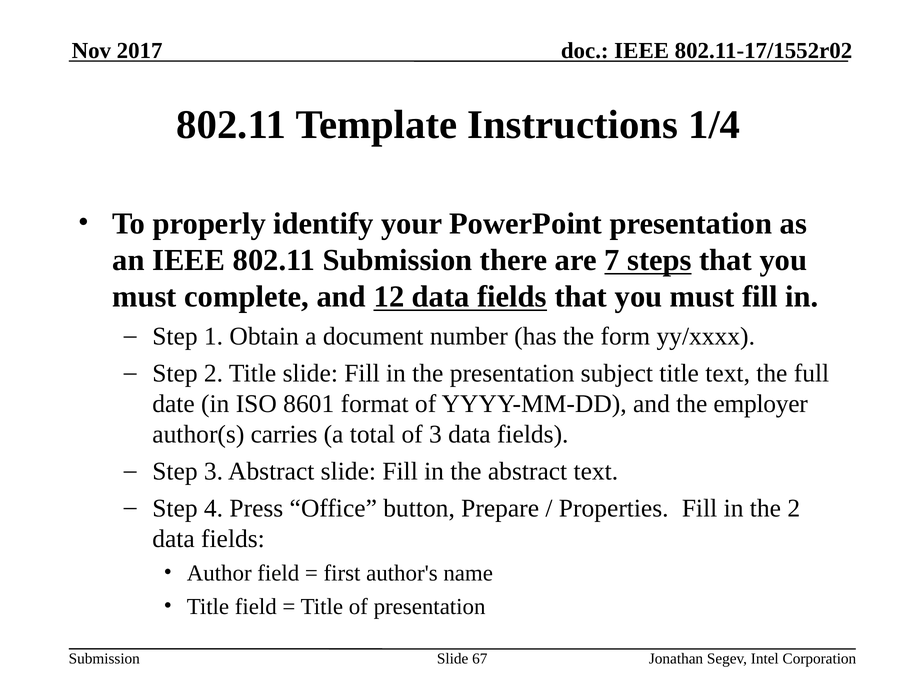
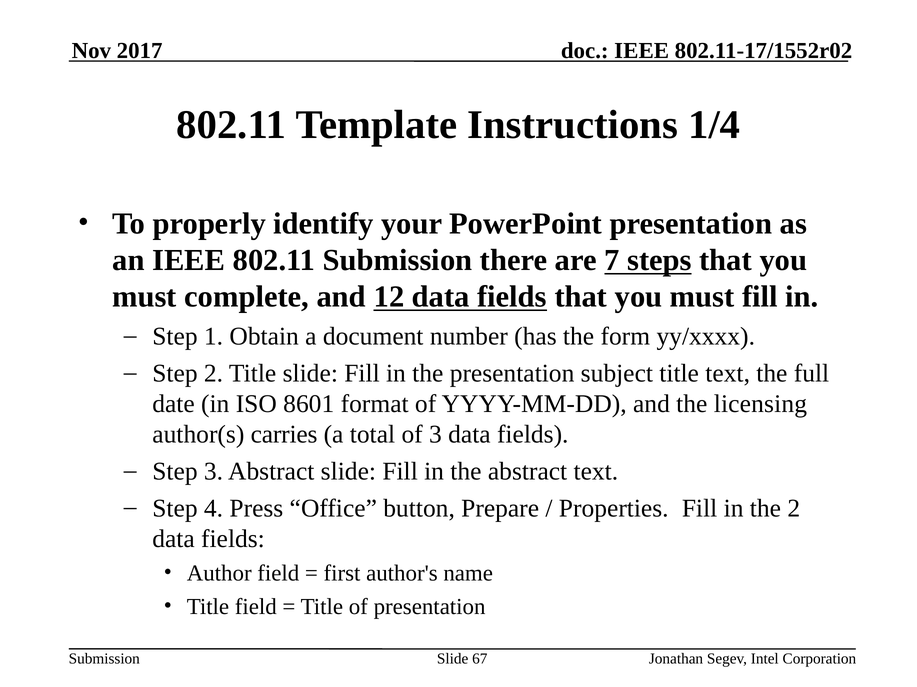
employer: employer -> licensing (760, 404)
